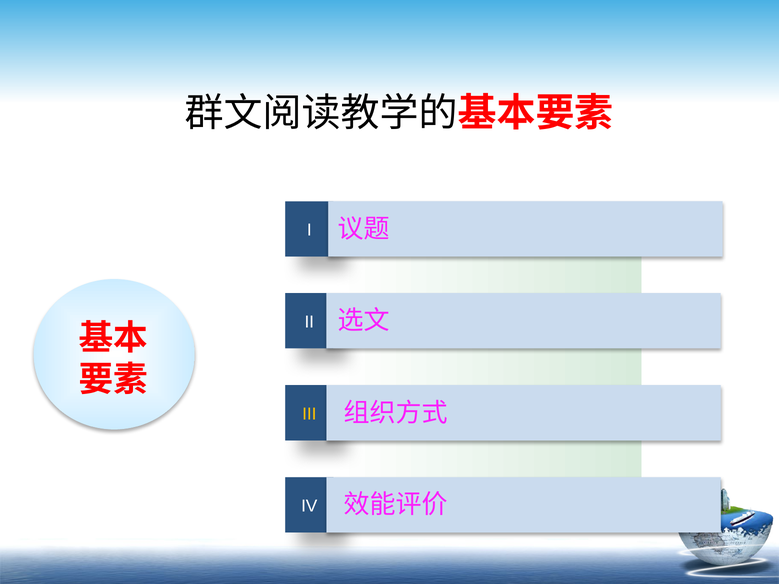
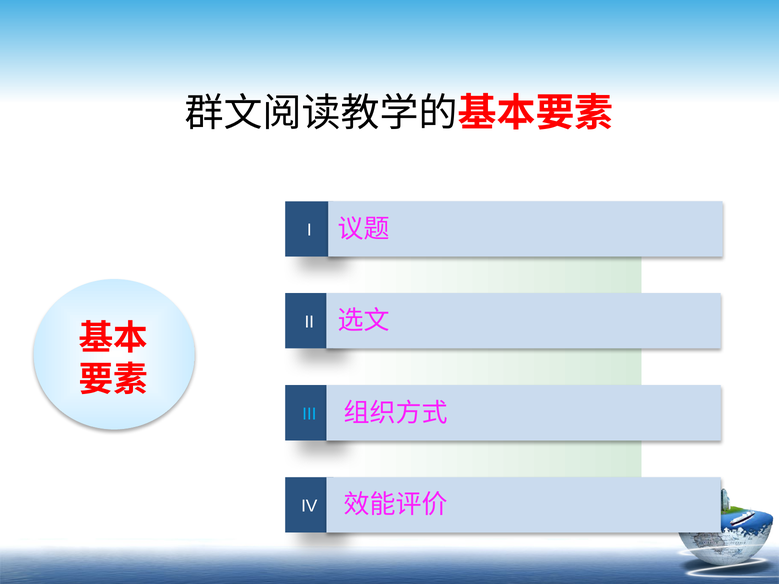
III colour: yellow -> light blue (309, 414)
